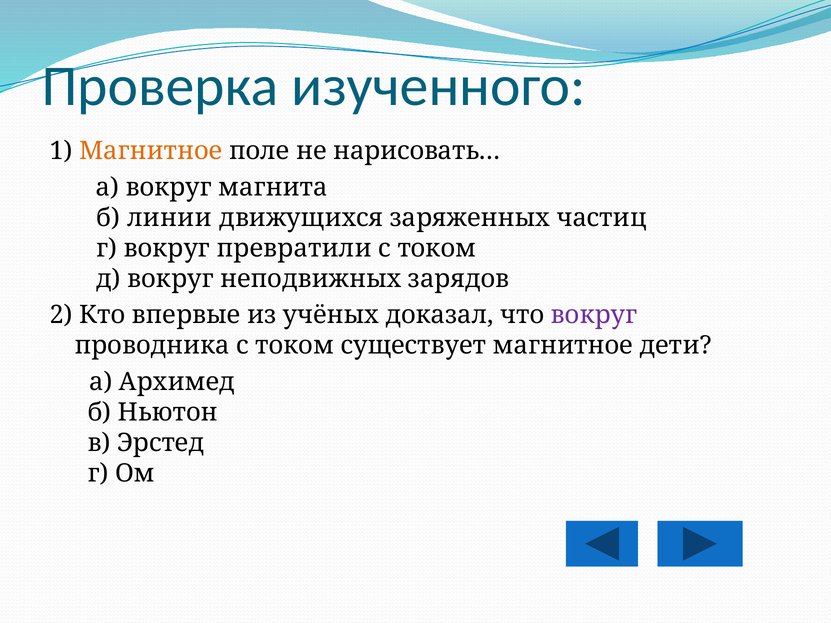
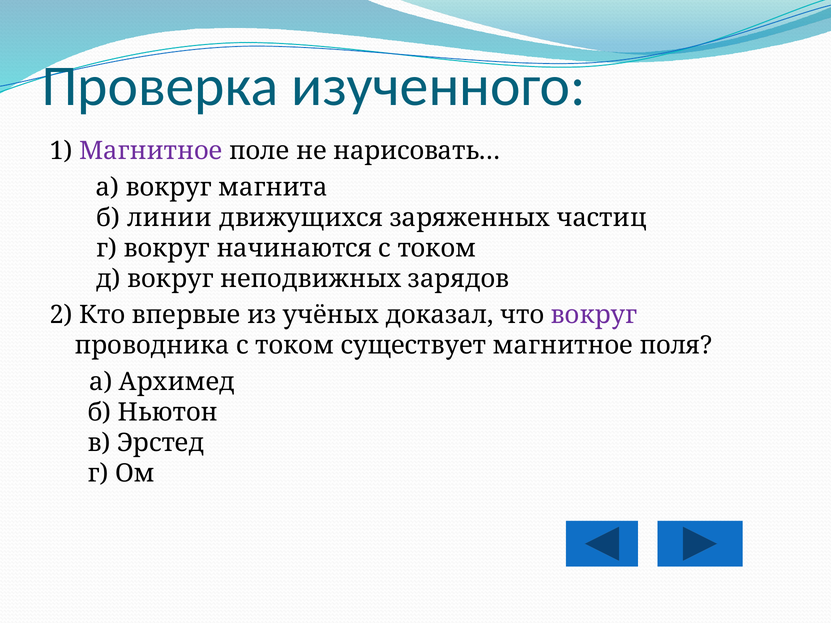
Магнитное colour: orange -> purple (151, 151)
превратили: превратили -> начинаются (294, 248)
дети: дети -> поля (676, 346)
